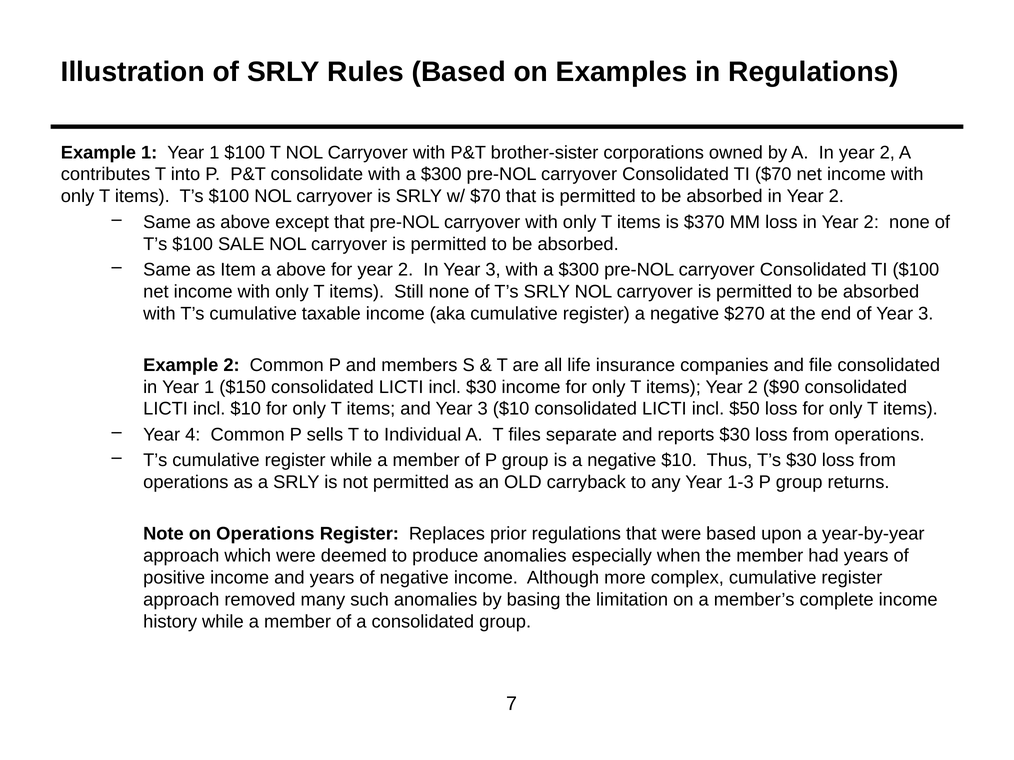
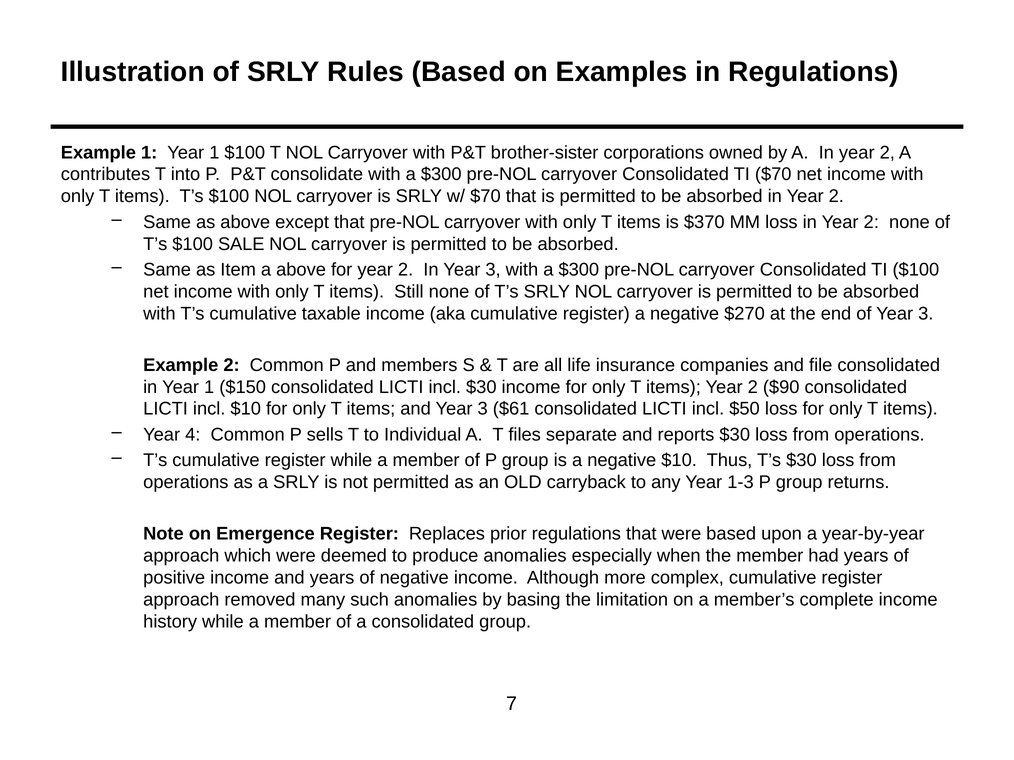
3 $10: $10 -> $61 (511, 409)
on Operations: Operations -> Emergence (265, 534)
